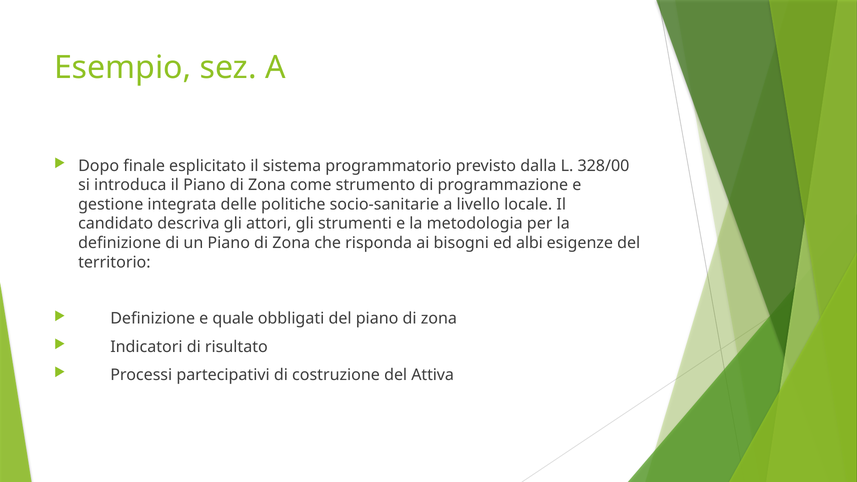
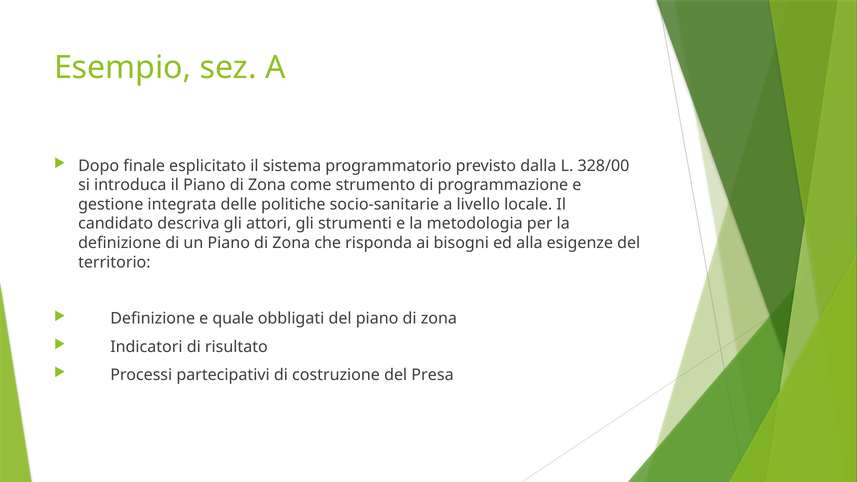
albi: albi -> alla (529, 243)
Attiva: Attiva -> Presa (433, 375)
